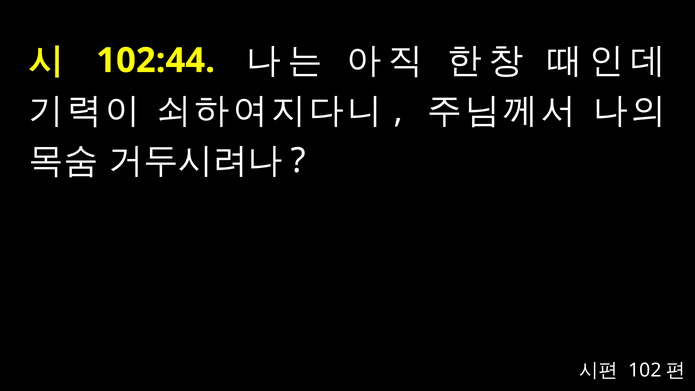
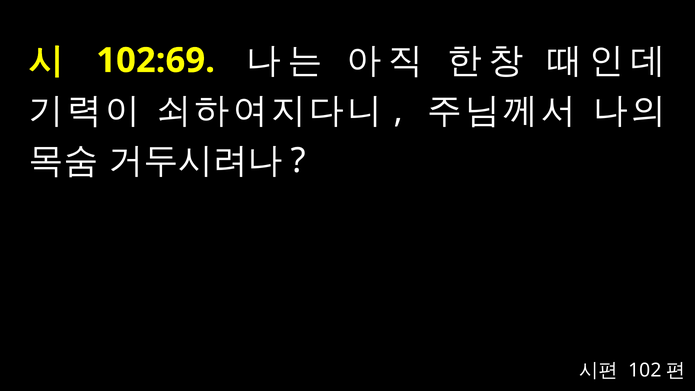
102:44: 102:44 -> 102:69 (156, 61)
